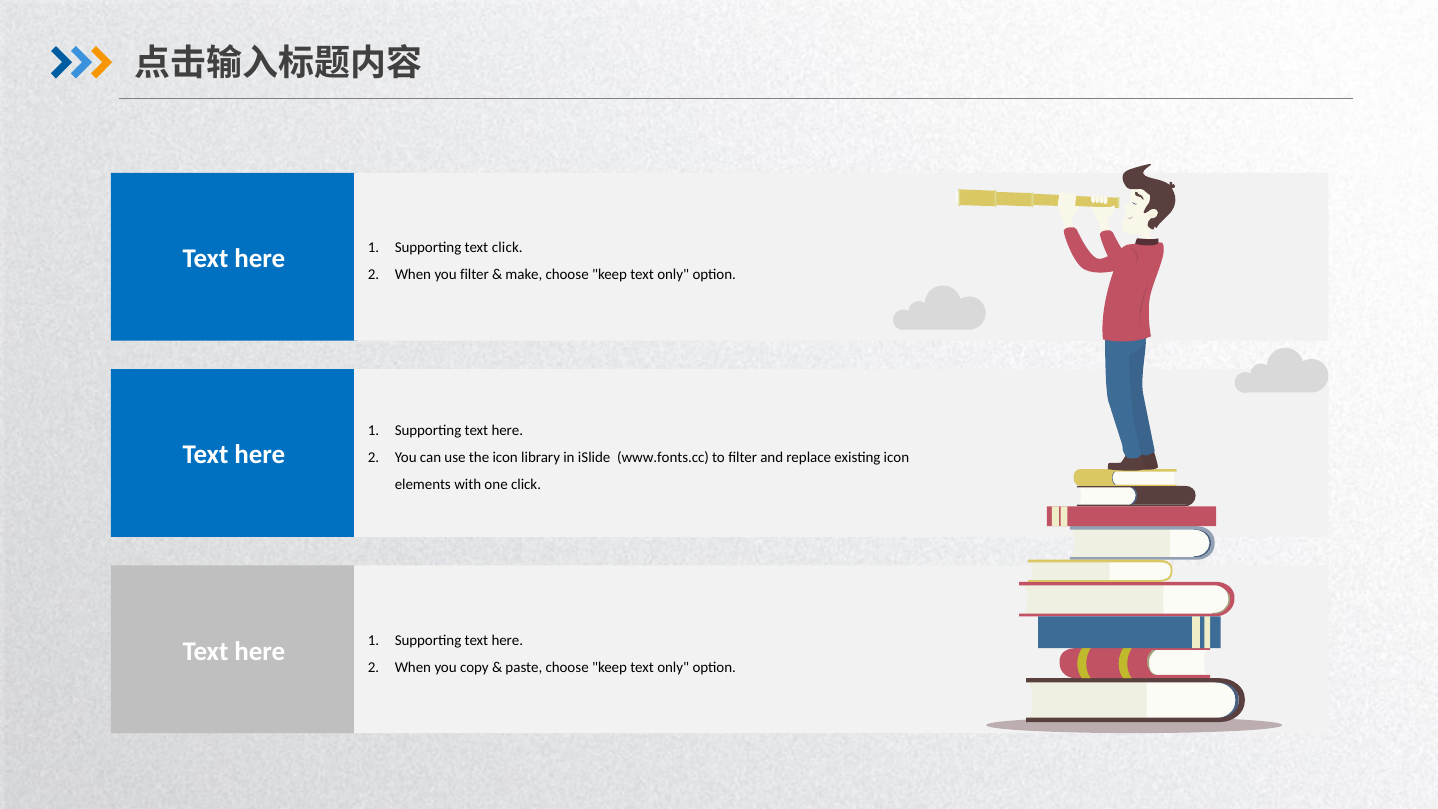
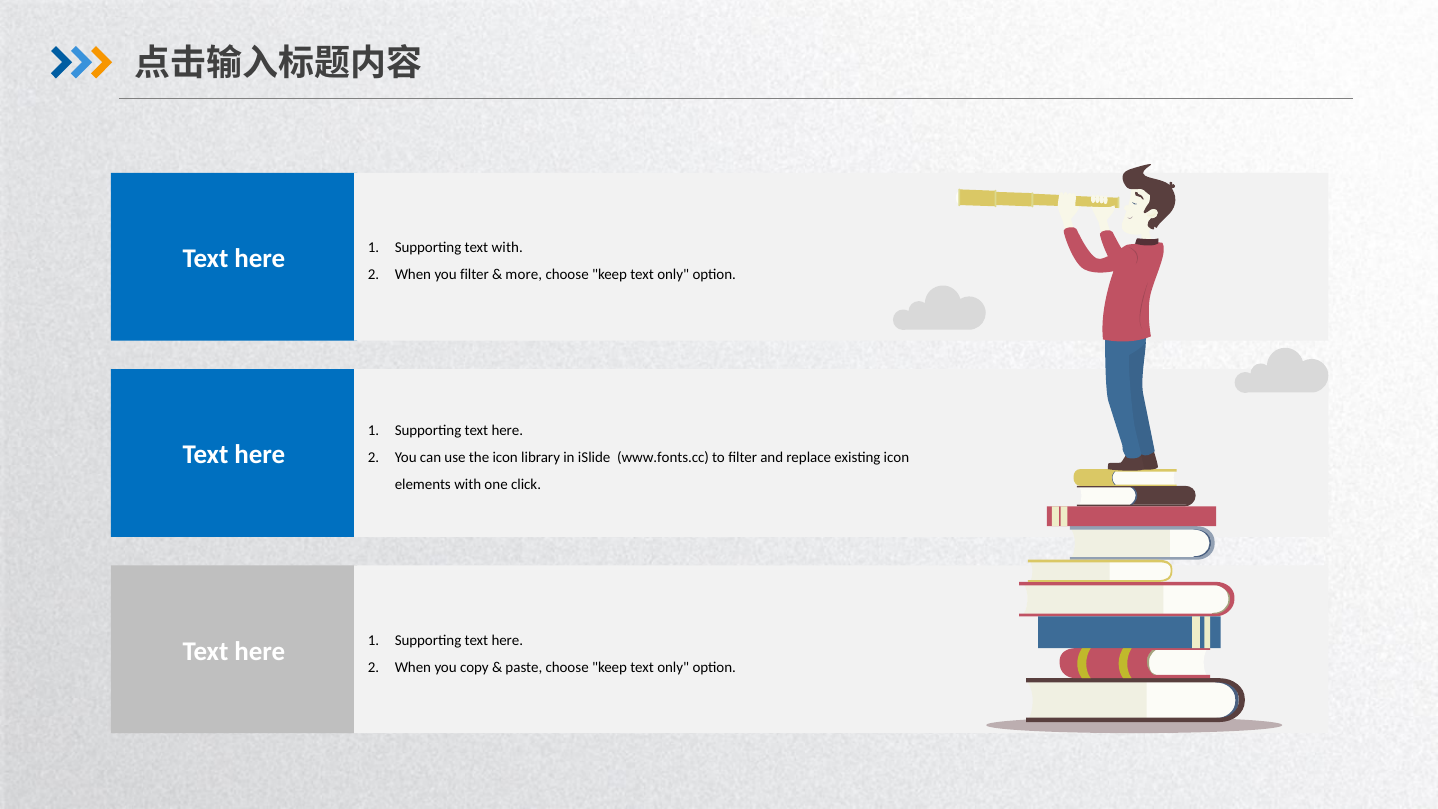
text click: click -> with (507, 248)
make: make -> more (524, 275)
